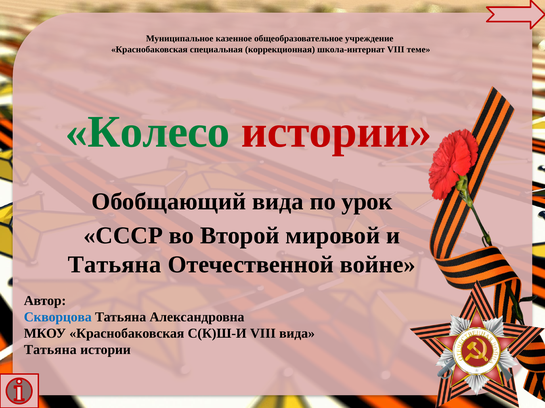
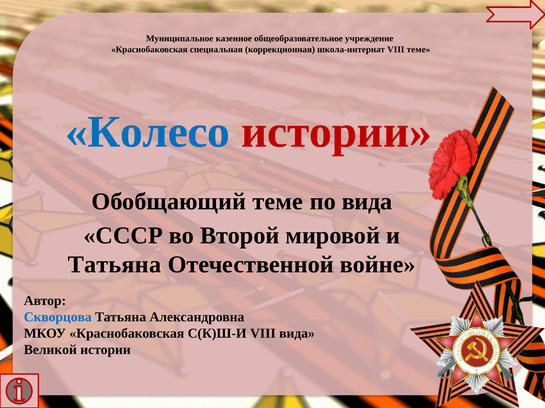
Колесо colour: green -> blue (148, 132)
Обобщающий вида: вида -> теме (278, 202)
по урок: урок -> вида (367, 202)
Татьяна: Татьяна -> Великой (50, 350)
